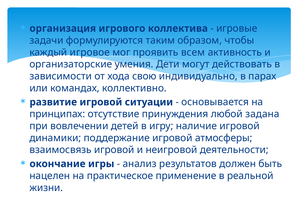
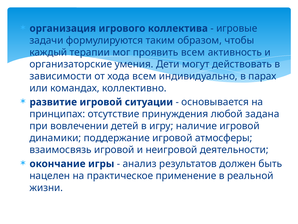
игровое: игровое -> терапии (90, 52)
хода свою: свою -> всем (144, 76)
